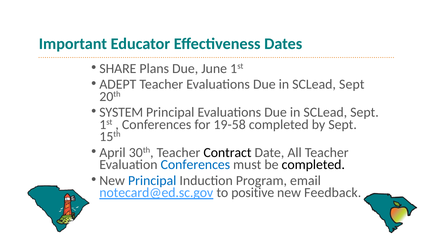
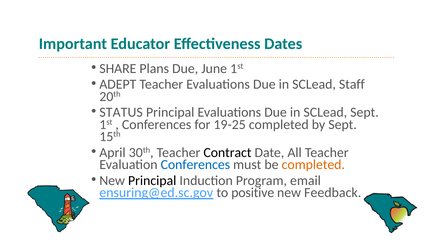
Sept: Sept -> Staff (352, 84)
SYSTEM: SYSTEM -> STATUS (121, 112)
19-58: 19-58 -> 19-25 (230, 125)
completed colour: black -> orange (313, 165)
Principal colour: blue -> black (152, 180)
notecard@ed.sc.gov: notecard@ed.sc.gov -> ensuring@ed.sc.gov (156, 193)
